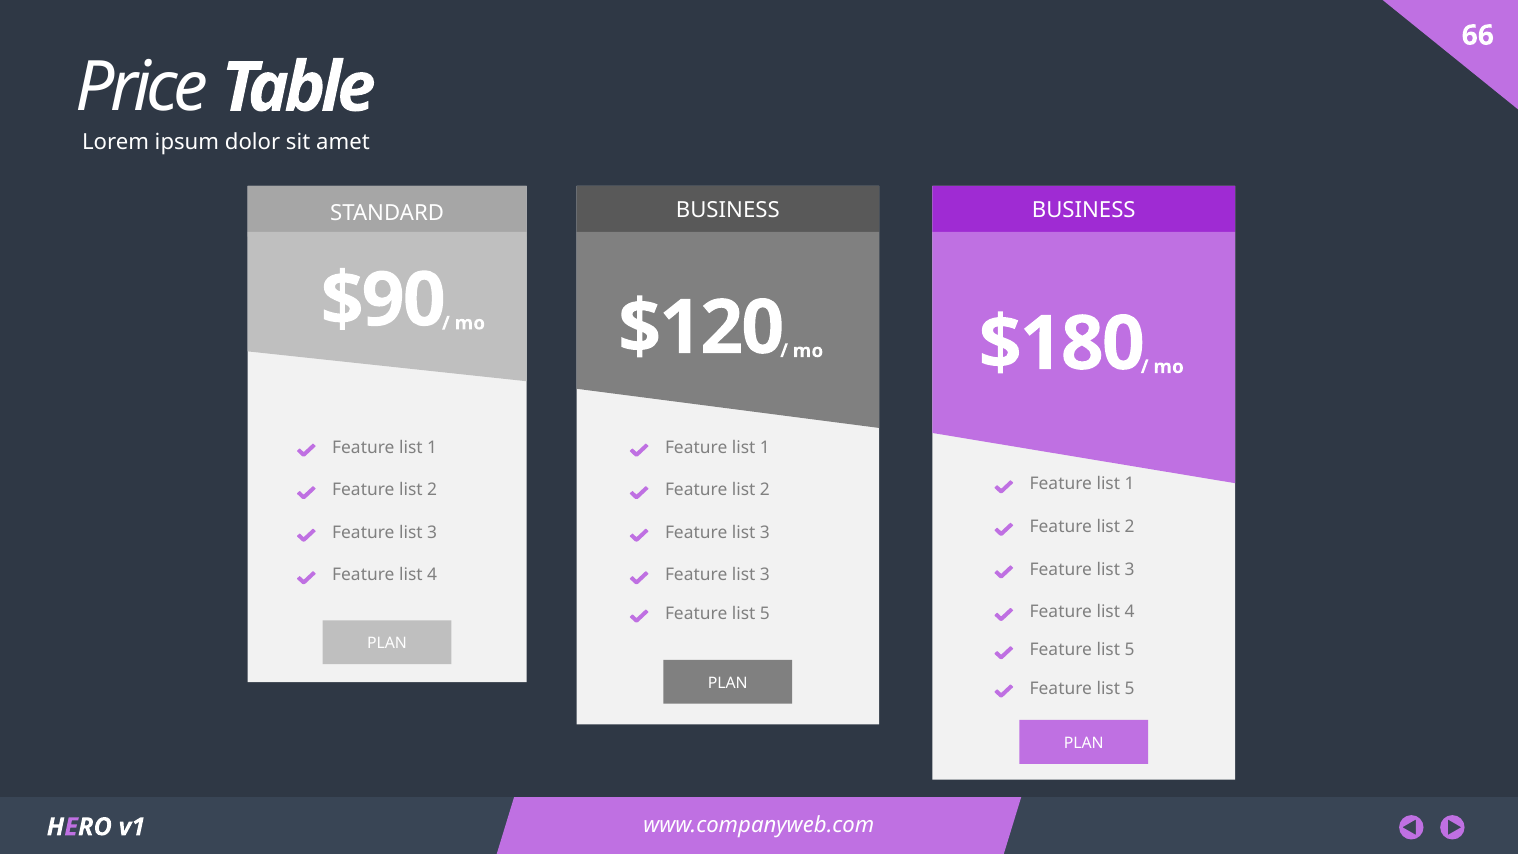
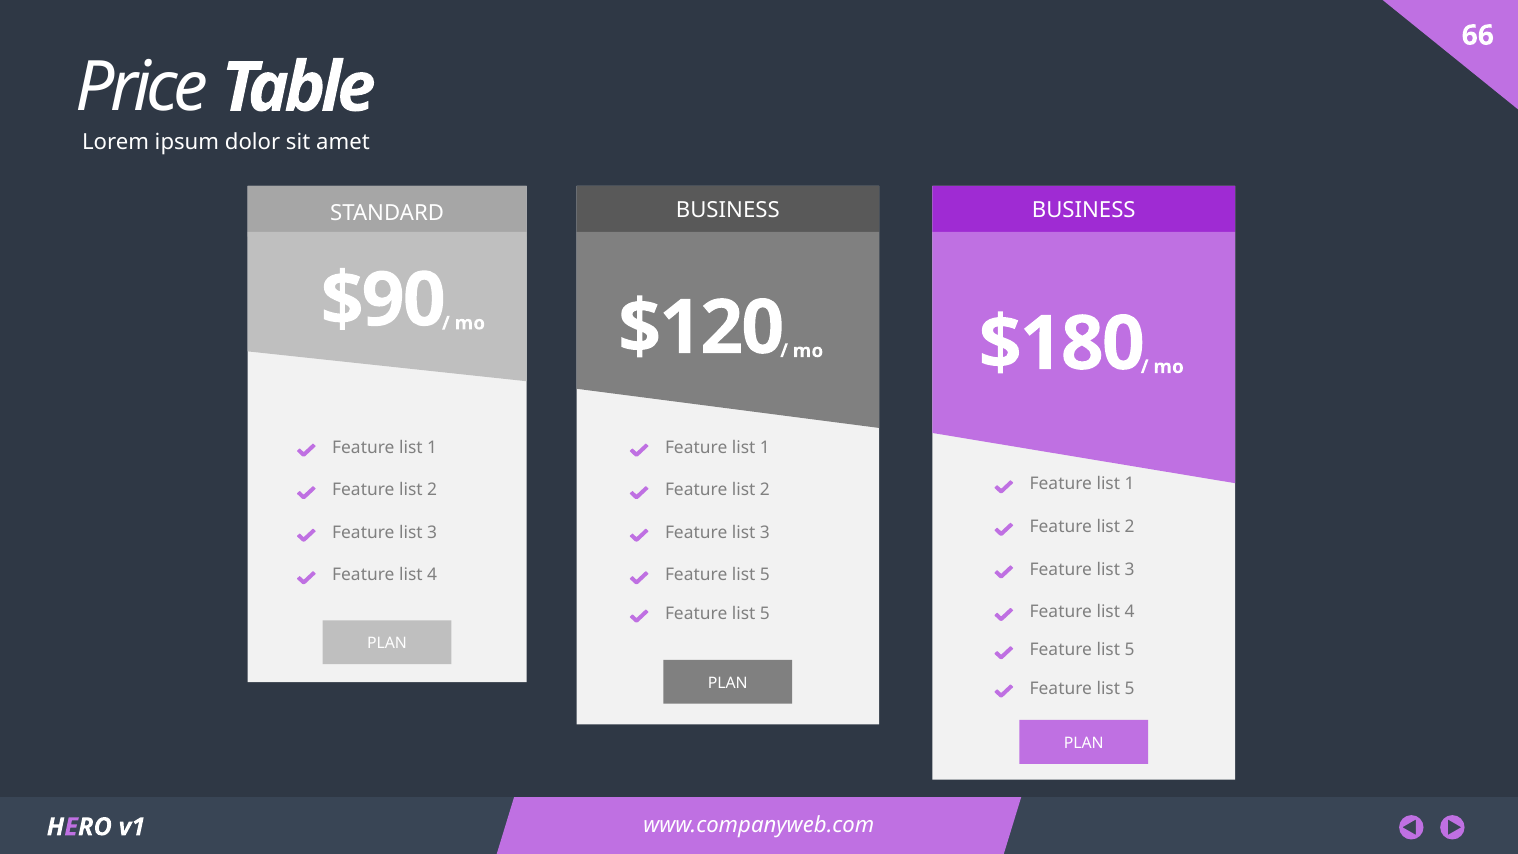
3: 3 -> 5 (765, 575)
